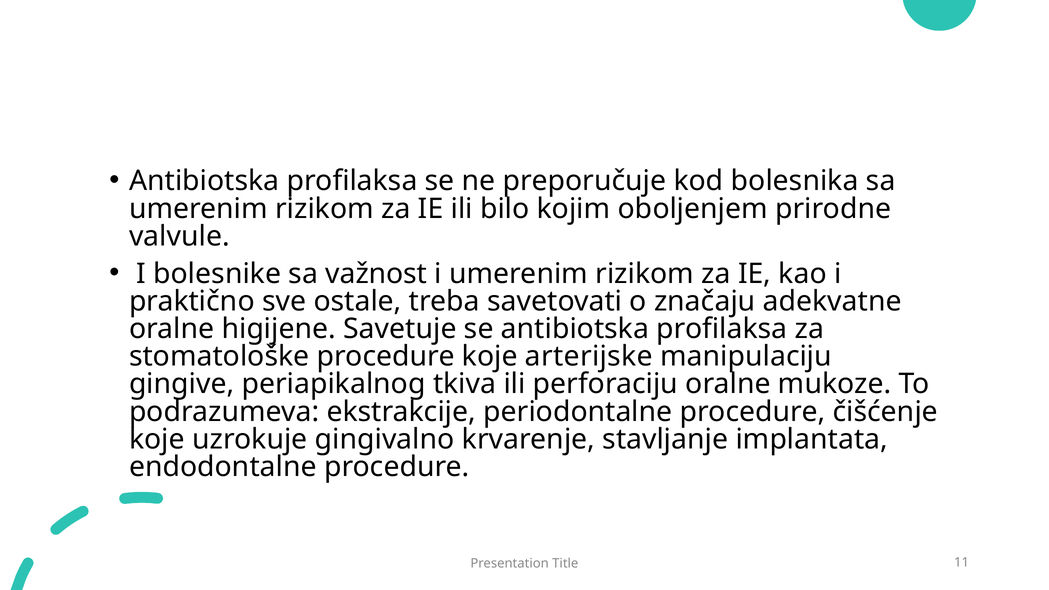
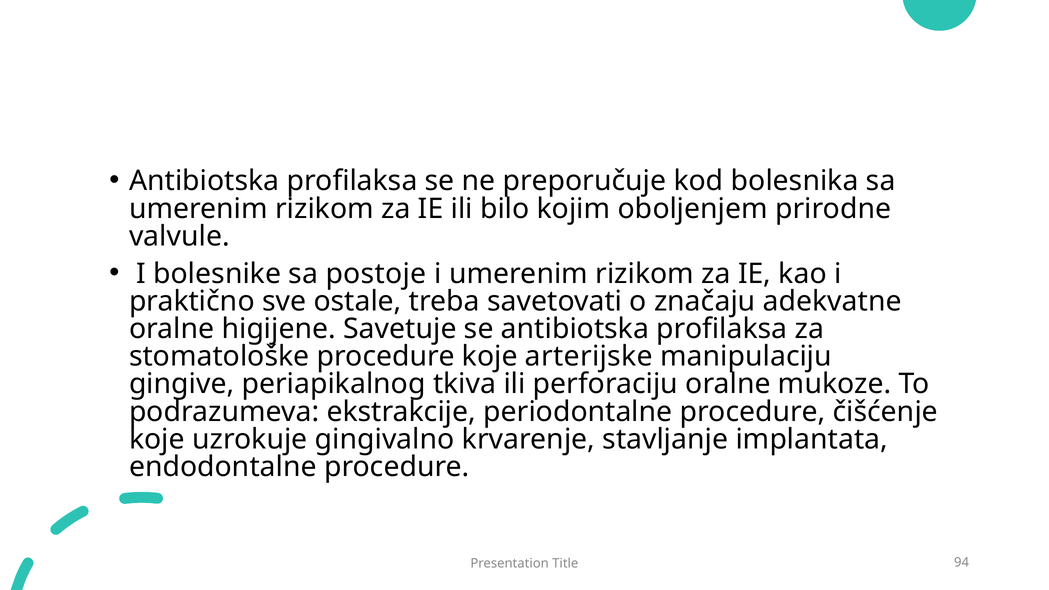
važnost: važnost -> postoje (376, 274)
11: 11 -> 94 (962, 562)
